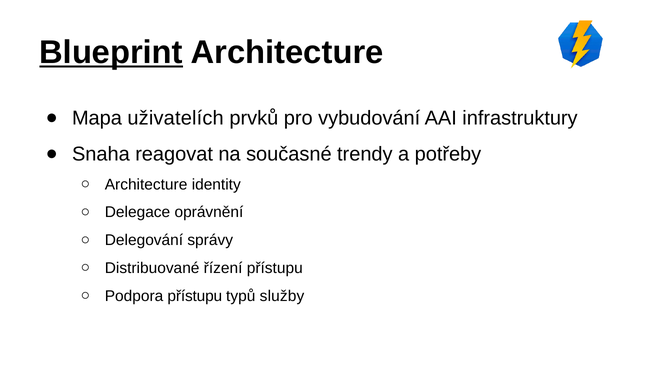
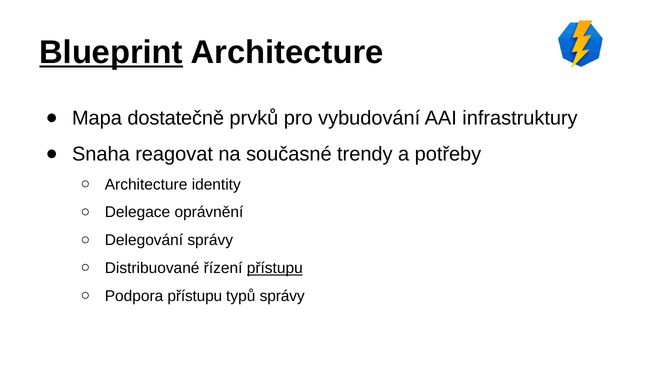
uživatelích: uživatelích -> dostatečně (176, 118)
přístupu underline: none -> present (275, 268)
typů služby: služby -> správy (282, 296)
